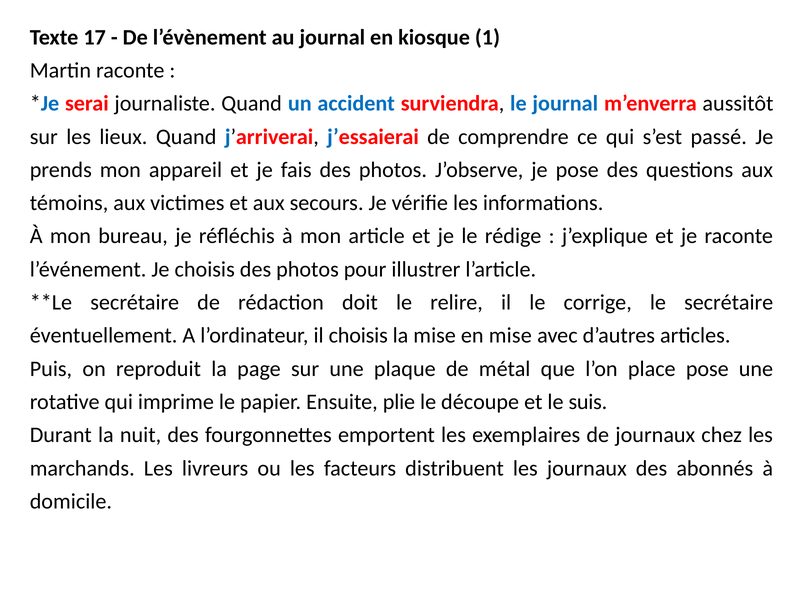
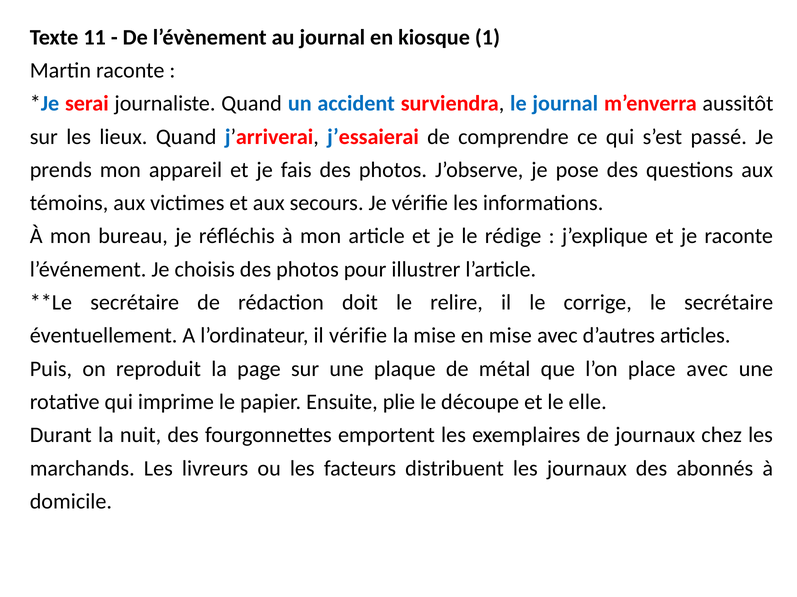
17: 17 -> 11 (95, 37)
il choisis: choisis -> vérifie (358, 336)
place pose: pose -> avec (707, 369)
suis: suis -> elle (588, 402)
